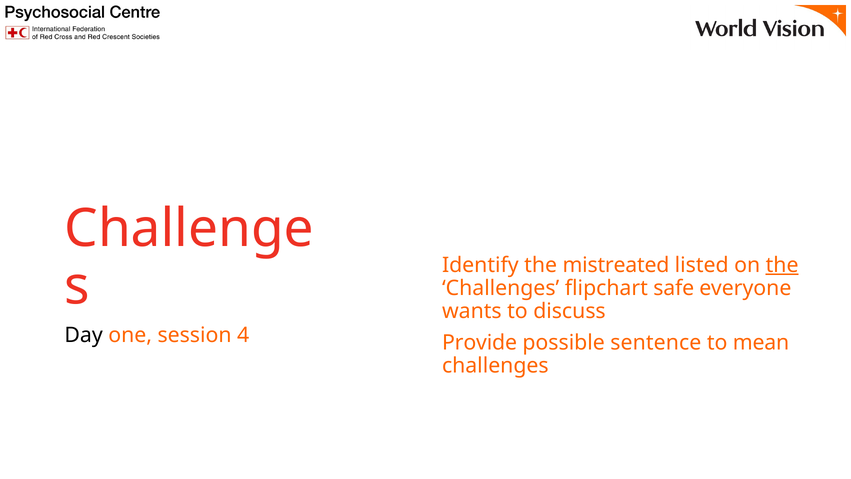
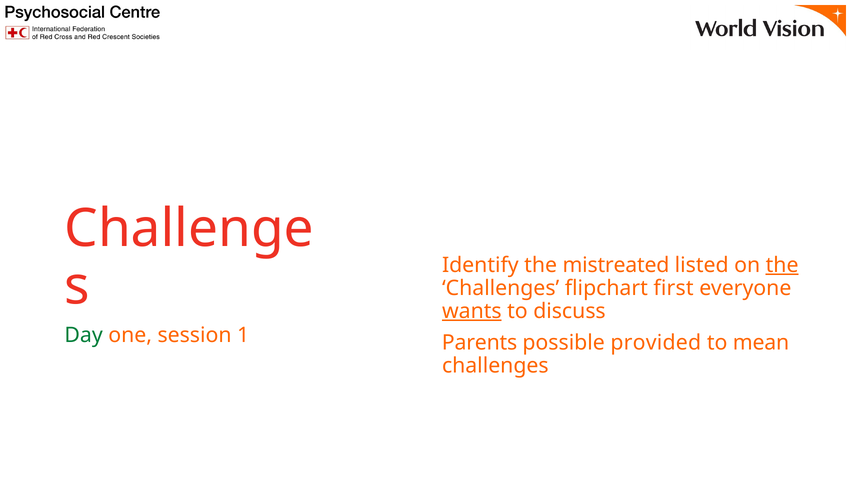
safe: safe -> first (674, 288)
wants underline: none -> present (472, 311)
Day colour: black -> green (84, 335)
4: 4 -> 1 (243, 335)
Provide: Provide -> Parents (480, 343)
sentence: sentence -> provided (656, 343)
